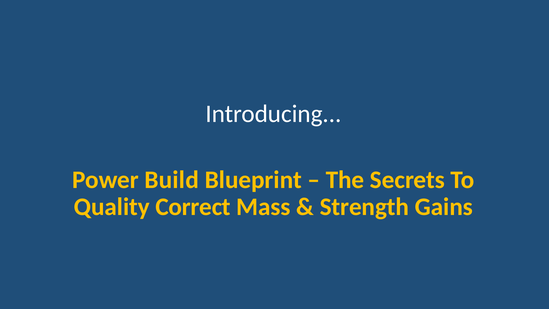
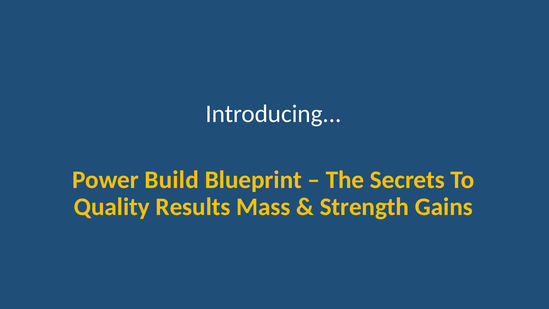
Correct: Correct -> Results (193, 207)
